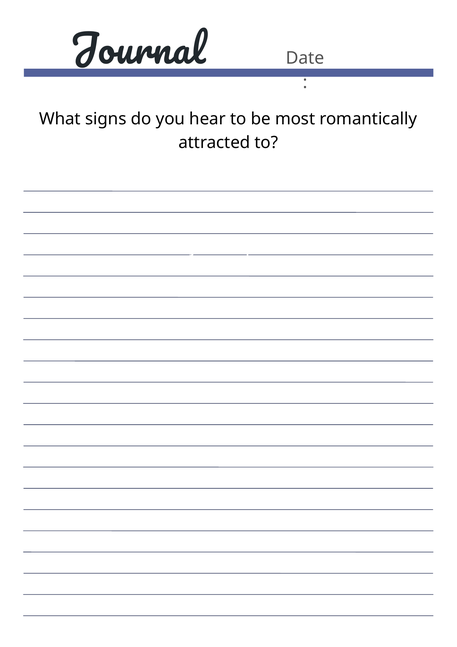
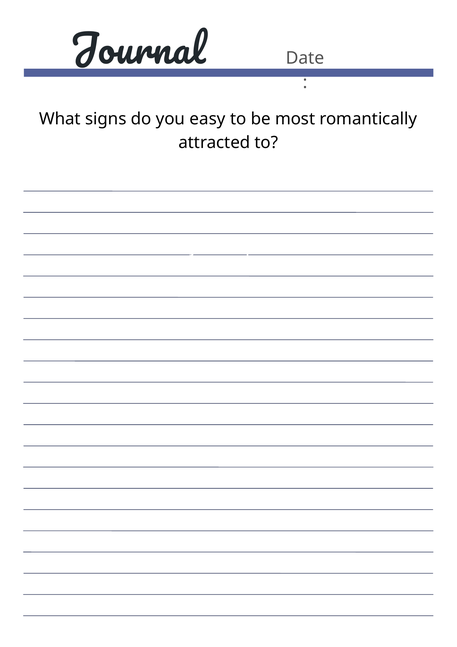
hear: hear -> easy (207, 119)
